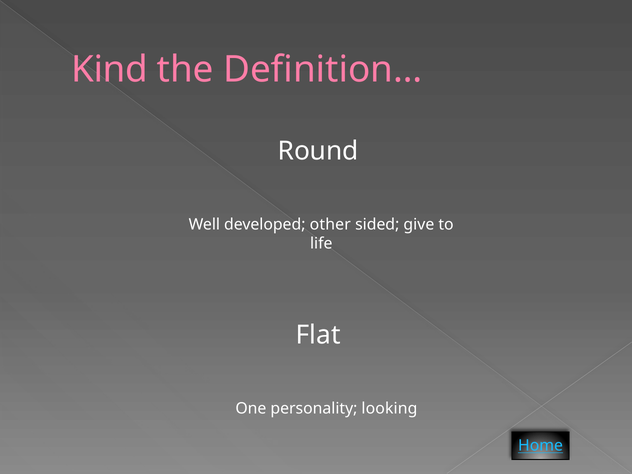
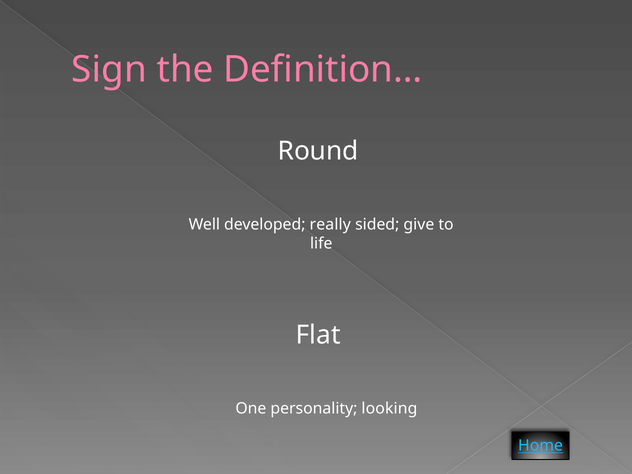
Kind: Kind -> Sign (109, 69)
other: other -> really (330, 224)
